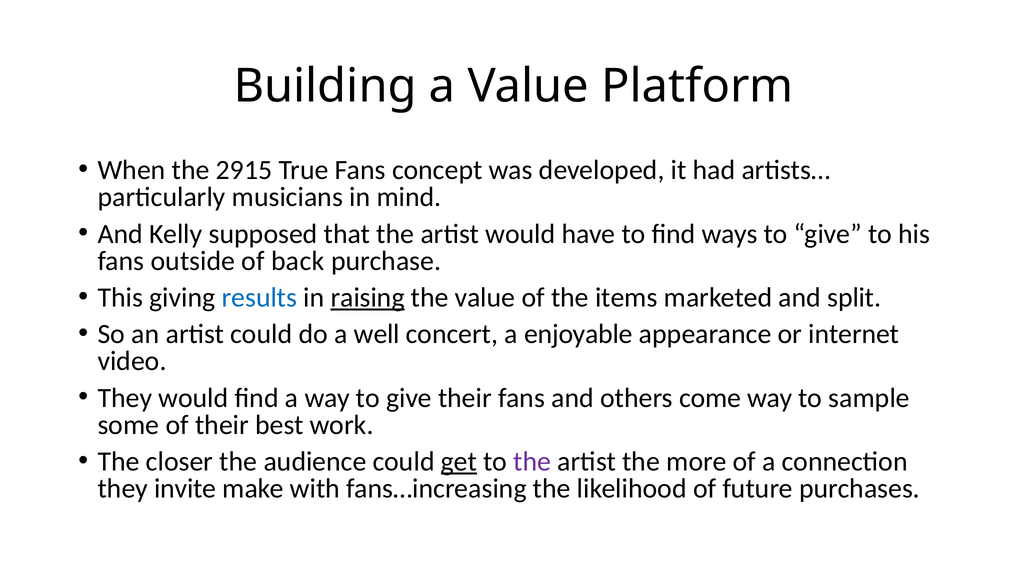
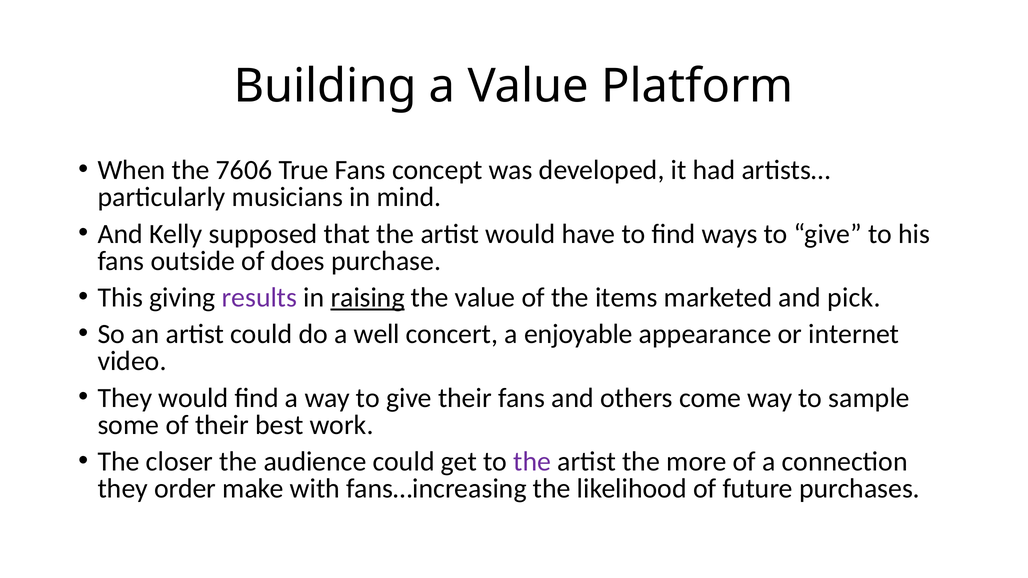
2915: 2915 -> 7606 (244, 170)
back: back -> does (298, 261)
results colour: blue -> purple (259, 298)
split: split -> pick (854, 298)
get underline: present -> none (459, 462)
invite: invite -> order (185, 489)
